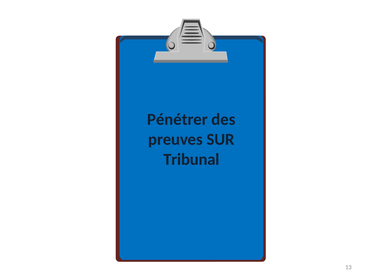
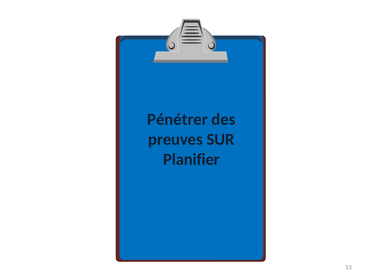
Tribunal: Tribunal -> Planifier (191, 160)
